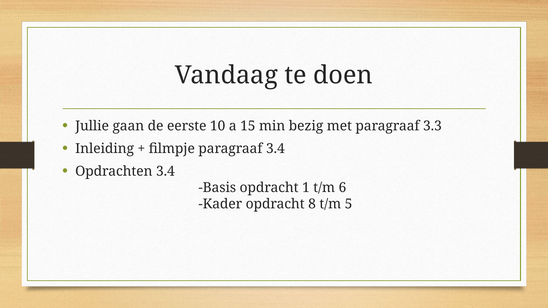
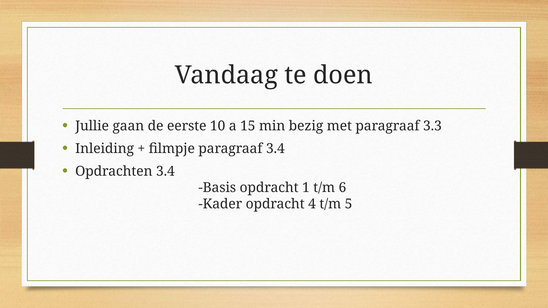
8: 8 -> 4 (312, 204)
